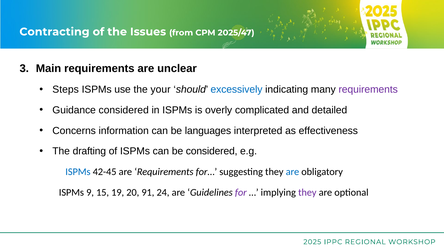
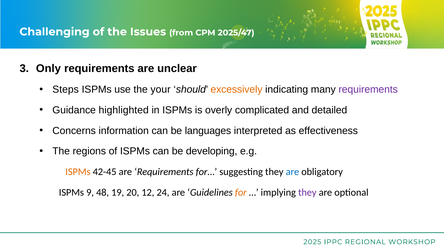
Contracting: Contracting -> Challenging (55, 32)
Main: Main -> Only (48, 68)
excessively colour: blue -> orange (236, 90)
Guidance considered: considered -> highlighted (124, 110)
drafting: drafting -> regions (89, 151)
be considered: considered -> developing (212, 151)
ISPMs colour: blue -> orange (78, 172)
15: 15 -> 48 (103, 192)
91: 91 -> 12 (148, 192)
for colour: purple -> orange (241, 192)
